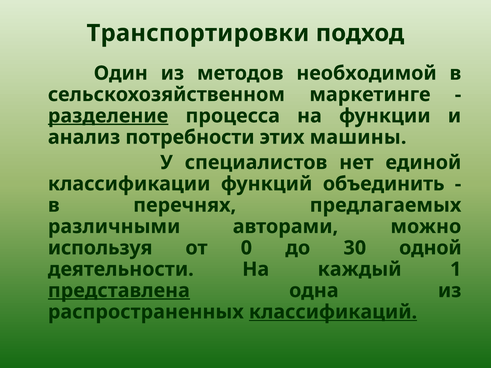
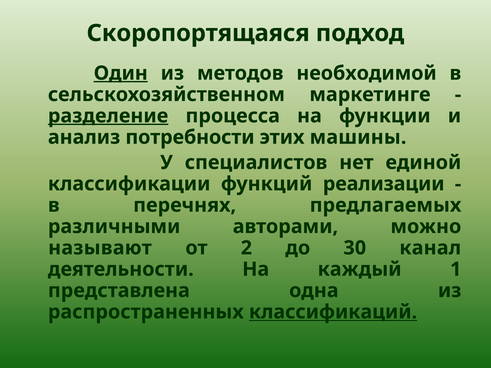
Транспортировки: Транспортировки -> Скоропортящаяся (198, 33)
Один underline: none -> present (121, 73)
объединить: объединить -> реализации (384, 184)
используя: используя -> называют (100, 248)
0: 0 -> 2 (246, 248)
одной: одной -> канал (430, 248)
представлена underline: present -> none (119, 291)
